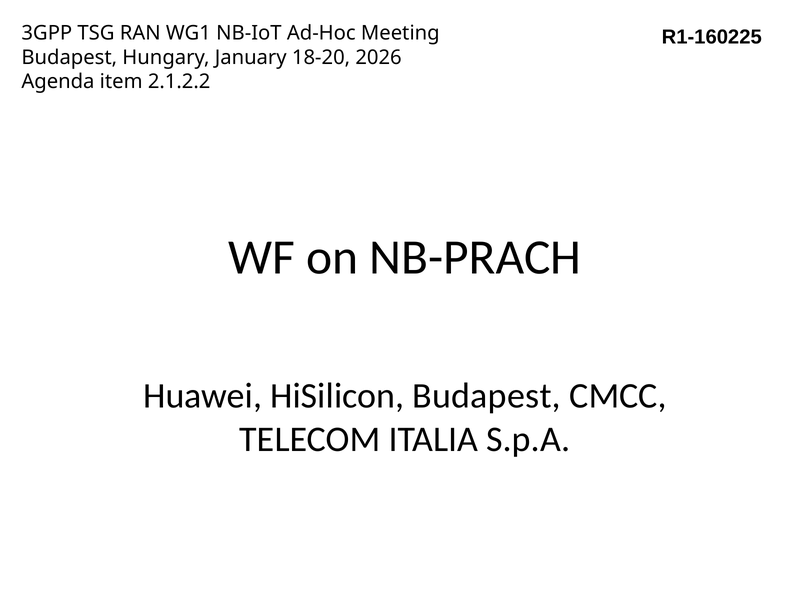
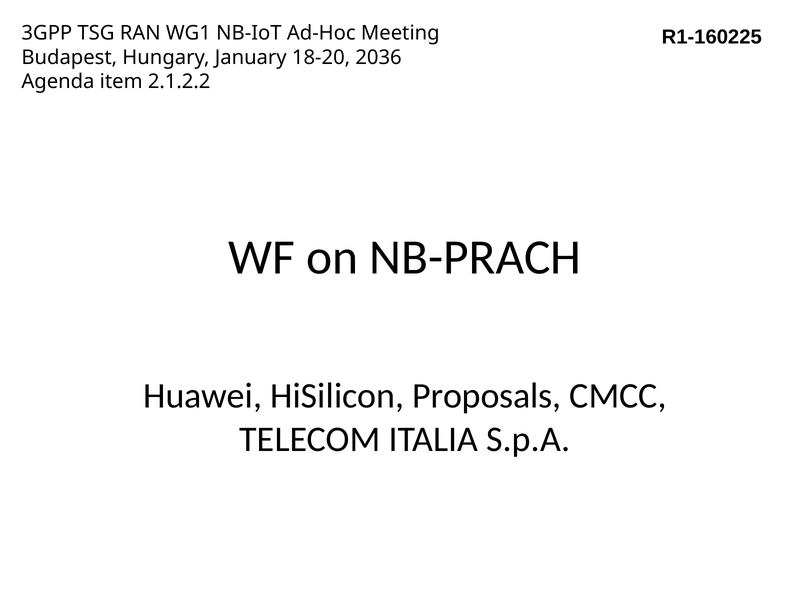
2026: 2026 -> 2036 (379, 57)
HiSilicon Budapest: Budapest -> Proposals (487, 396)
